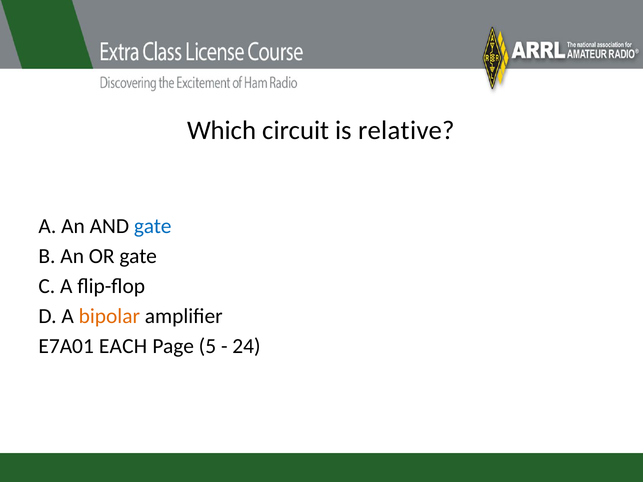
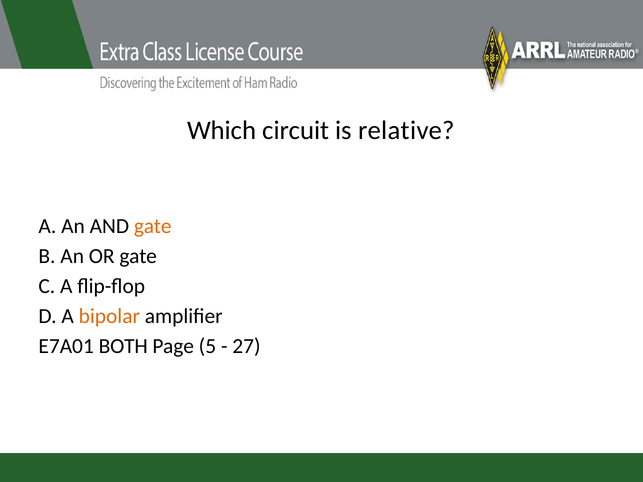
gate colour: blue -> orange (153, 227)
EACH: EACH -> BOTH (123, 346)
24: 24 -> 27 (246, 346)
